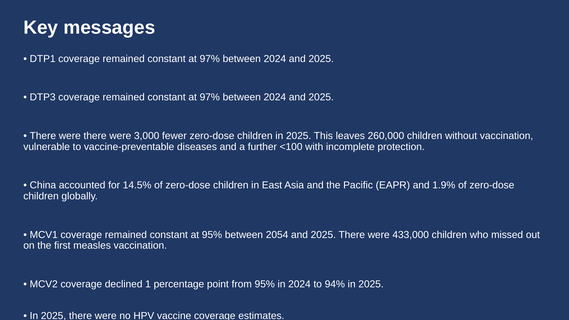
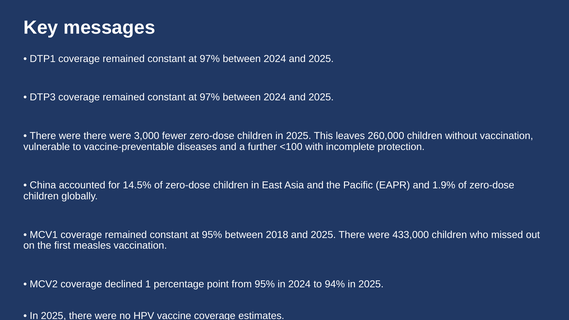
2054: 2054 -> 2018 (277, 235)
